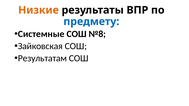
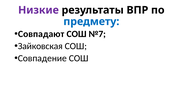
Низкие colour: orange -> purple (38, 10)
Системные: Системные -> Совпадают (41, 34)
№8: №8 -> №7 (97, 34)
Результатам: Результатам -> Совпадение (42, 58)
